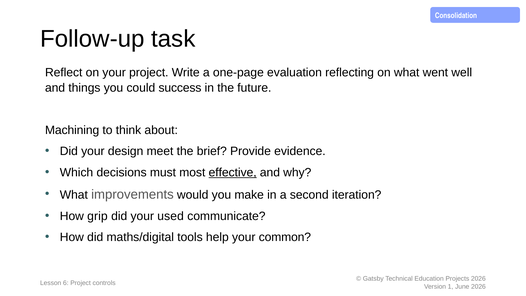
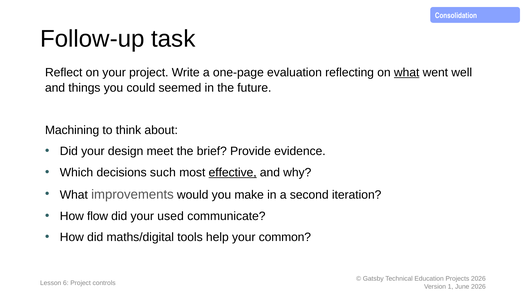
what underline: none -> present (407, 72)
success: success -> seemed (180, 88)
must: must -> such (163, 172)
grip: grip -> flow (98, 216)
